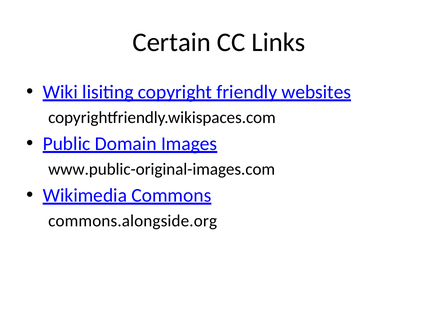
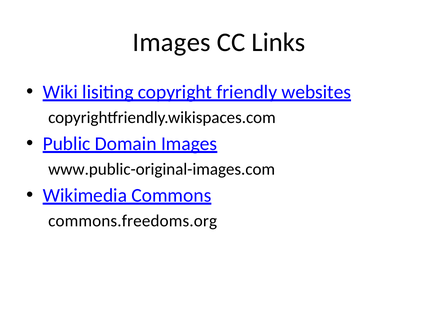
Certain: Certain -> Images (172, 42)
commons.alongside.org: commons.alongside.org -> commons.freedoms.org (133, 221)
